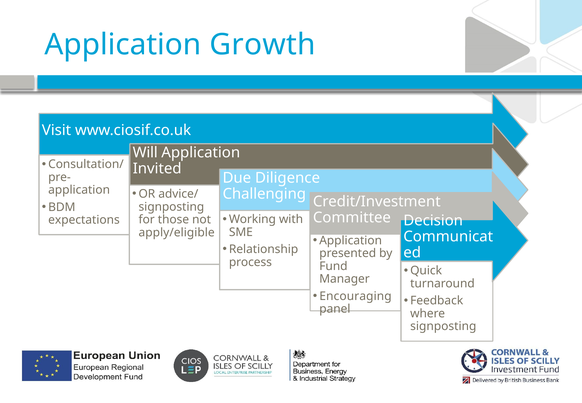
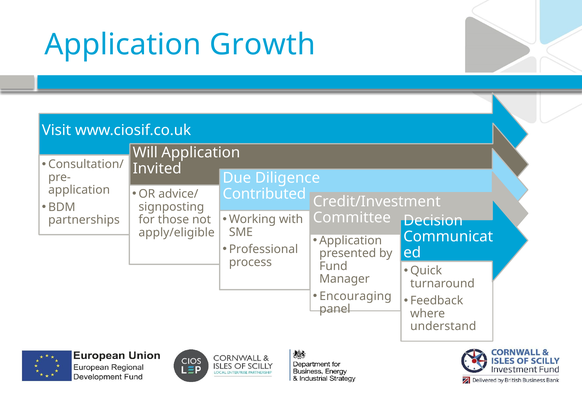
Challenging: Challenging -> Contributed (264, 194)
expectations: expectations -> partnerships (84, 220)
Relationship: Relationship -> Professional (264, 249)
signposting: signposting -> understand (443, 326)
